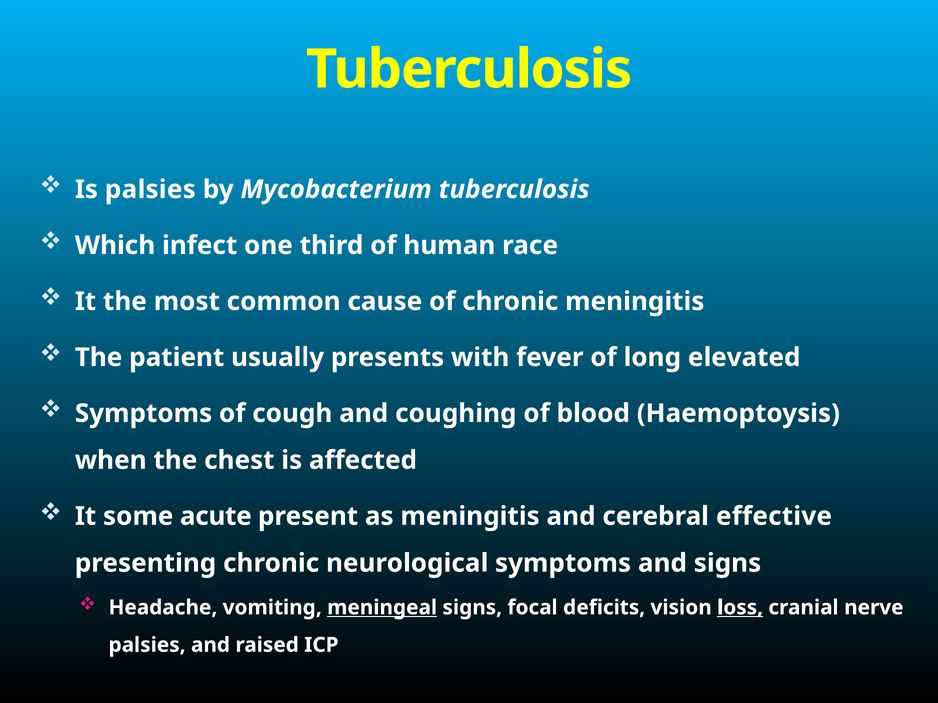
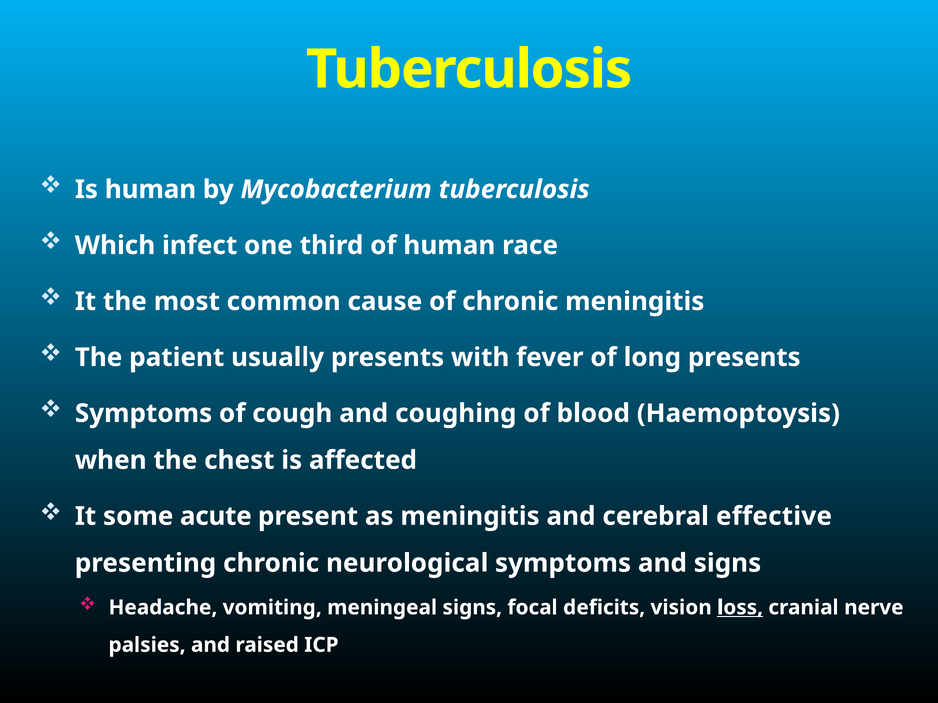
Is palsies: palsies -> human (150, 190)
long elevated: elevated -> presents (744, 358)
meningeal underline: present -> none (382, 608)
